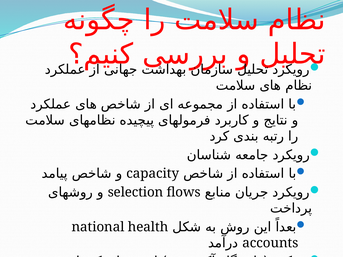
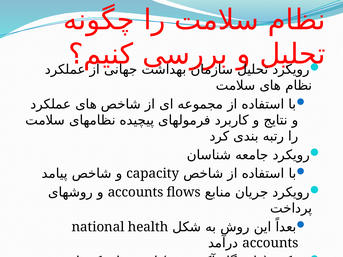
selection: selection -> accounts (136, 192)
